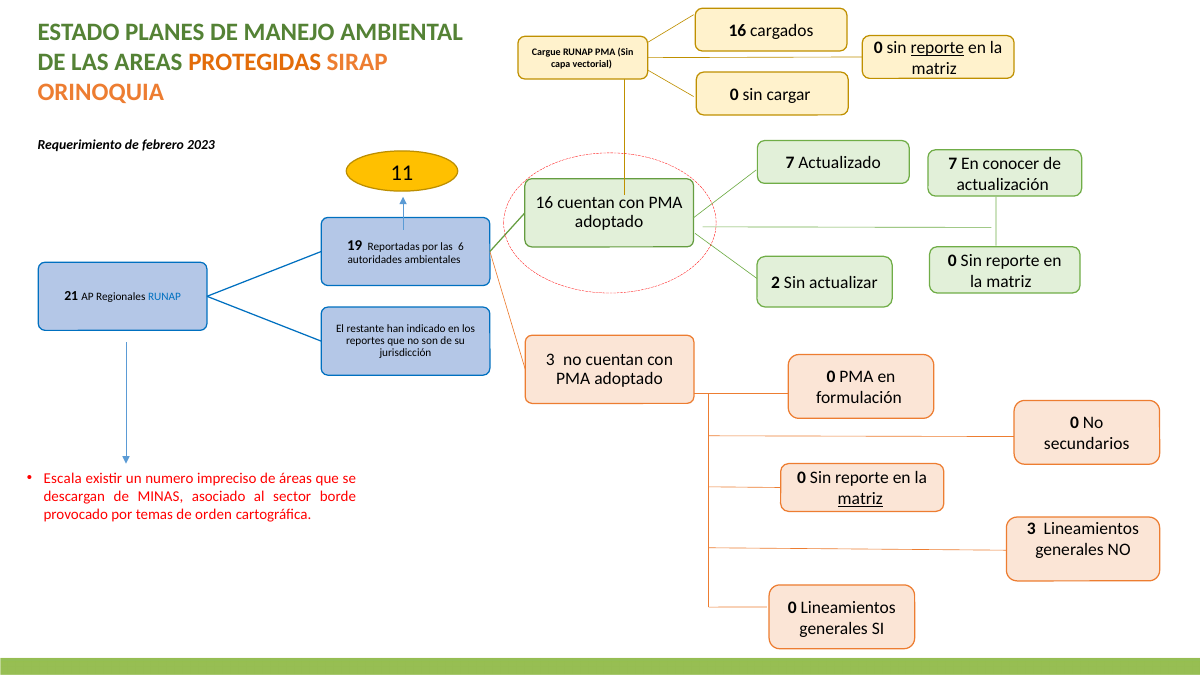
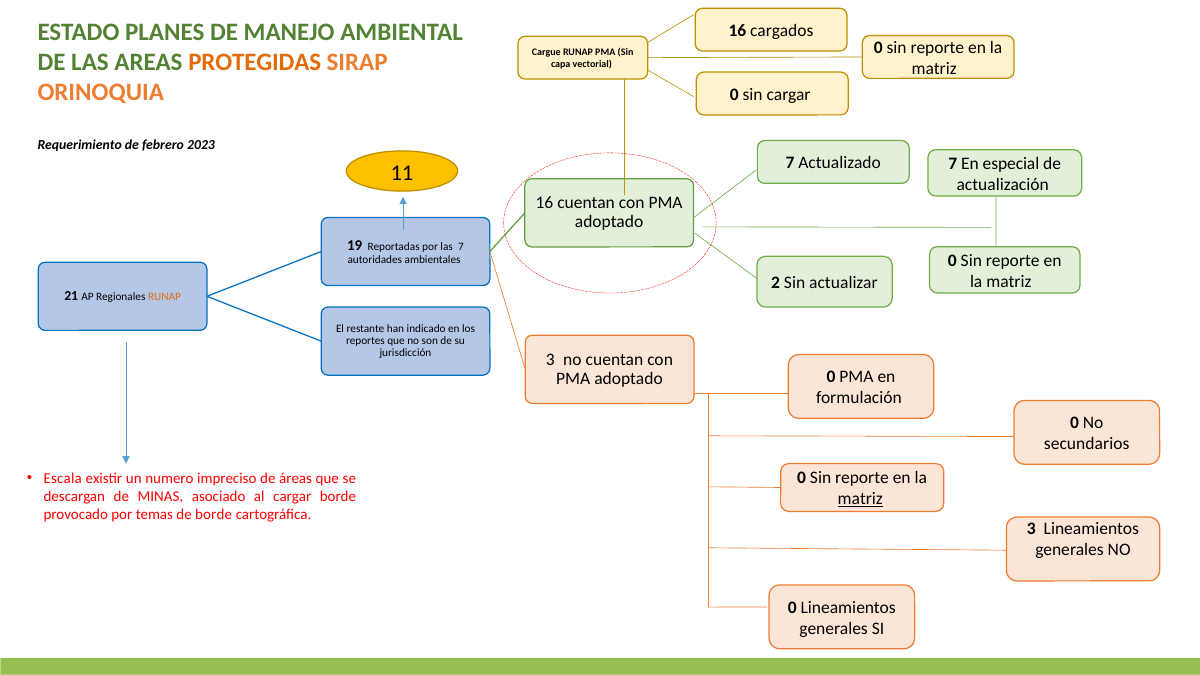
reporte underline: present -> none (937, 48)
conocer: conocer -> especial (1011, 164)
las 6: 6 -> 7 (461, 247)
RUNAP colour: blue -> orange (164, 297)
al sector: sector -> cargar (292, 497)
de orden: orden -> borde (214, 515)
